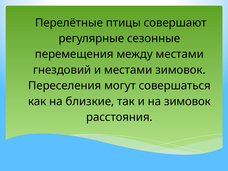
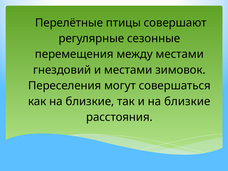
и на зимовок: зимовок -> близкие (187, 101)
